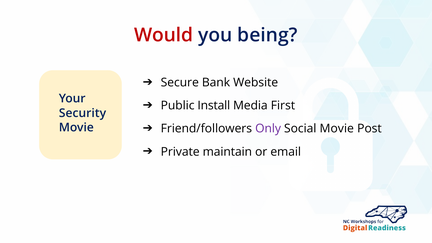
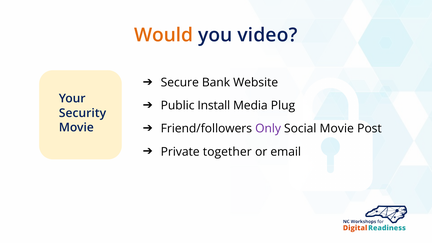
Would colour: red -> orange (164, 35)
being: being -> video (267, 35)
First: First -> Plug (283, 106)
maintain: maintain -> together (227, 152)
